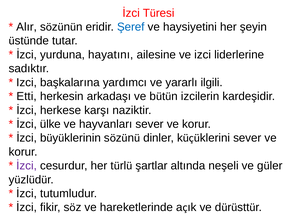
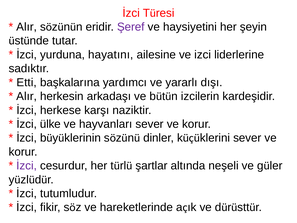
Şeref colour: blue -> purple (131, 27)
Izci: Izci -> Etti (27, 82)
ilgili: ilgili -> dışı (212, 82)
Etti: Etti -> Alır (27, 96)
